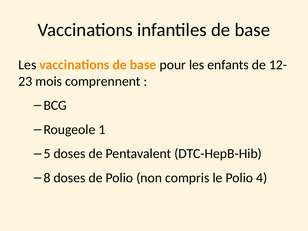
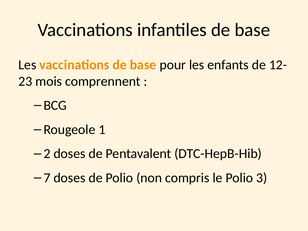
5: 5 -> 2 (47, 154)
8: 8 -> 7 (47, 178)
4: 4 -> 3 (262, 178)
